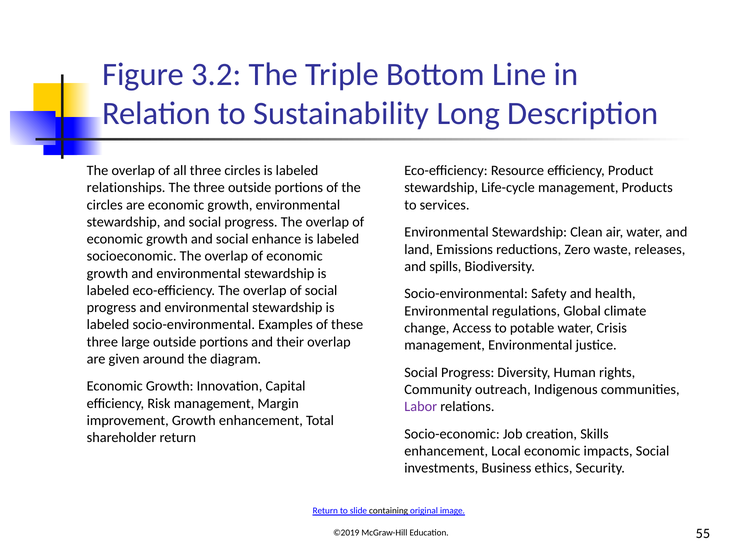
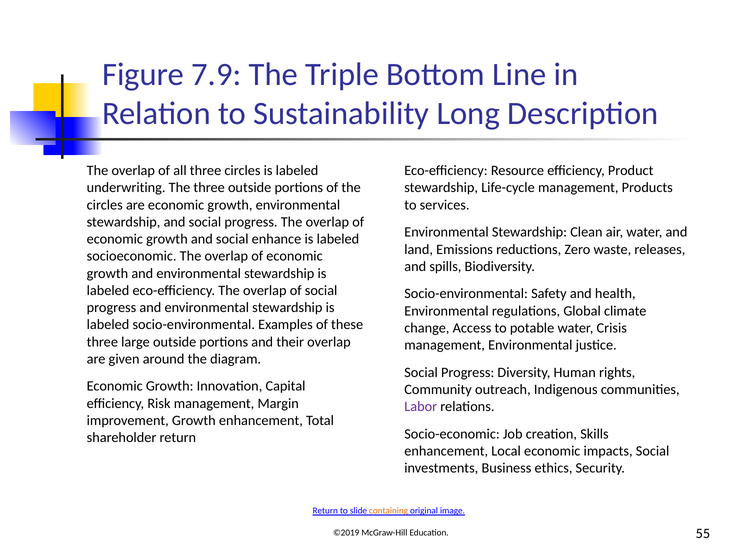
3.2: 3.2 -> 7.9 (216, 74)
relationships: relationships -> underwriting (126, 188)
containing colour: black -> orange (389, 511)
